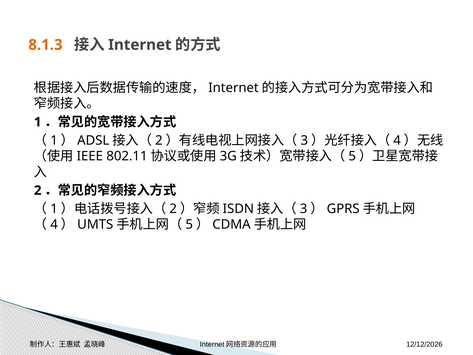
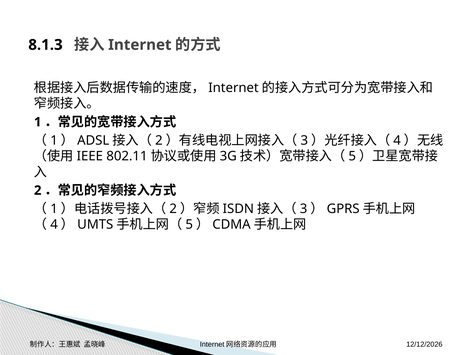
8.1.3 colour: orange -> black (45, 45)
